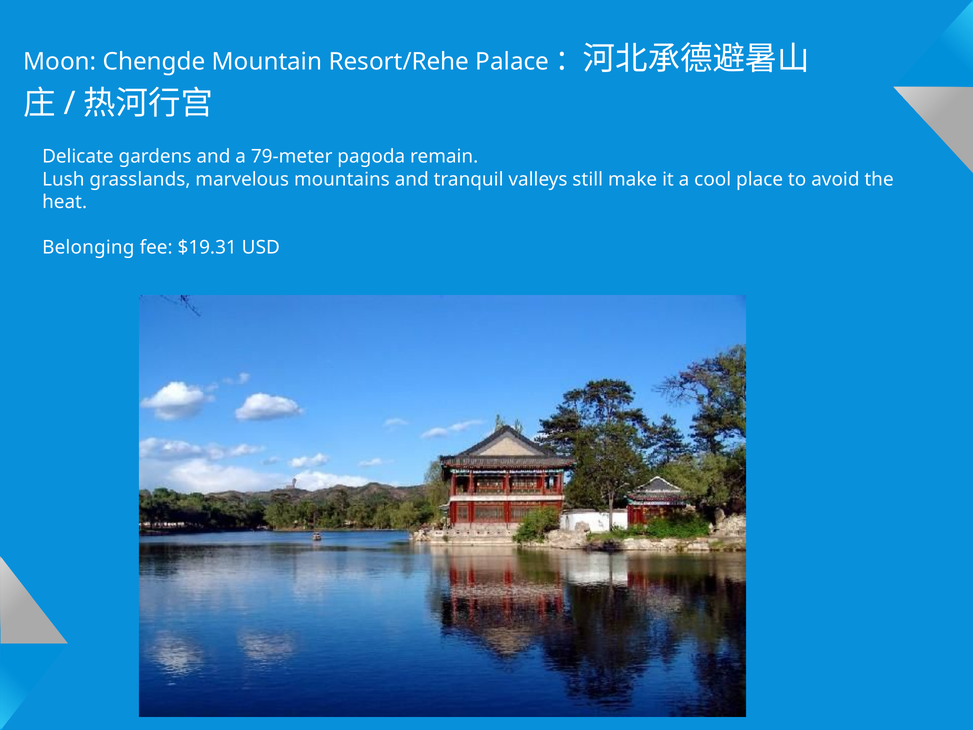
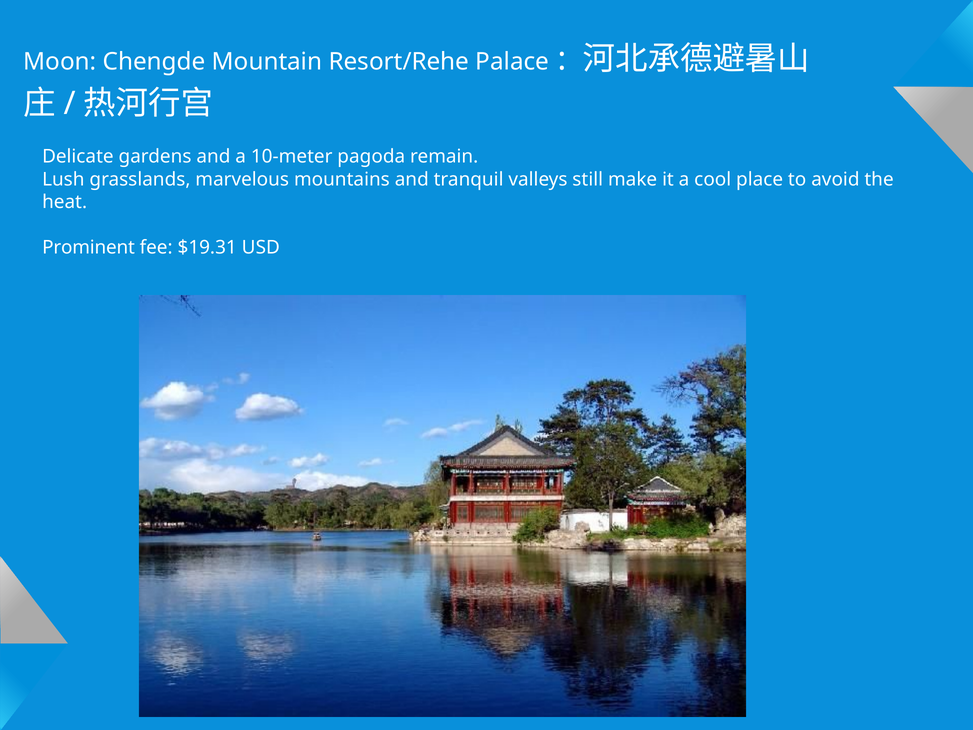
79-meter: 79-meter -> 10-meter (292, 157)
Belonging: Belonging -> Prominent (88, 247)
